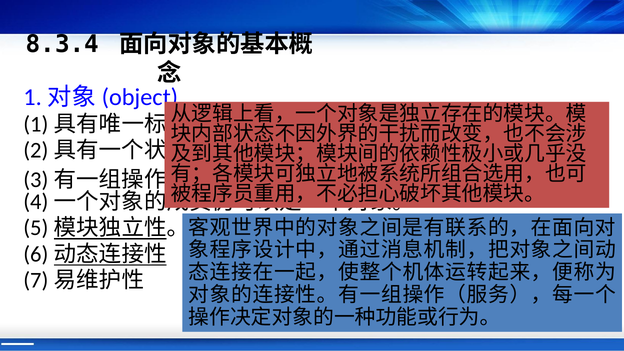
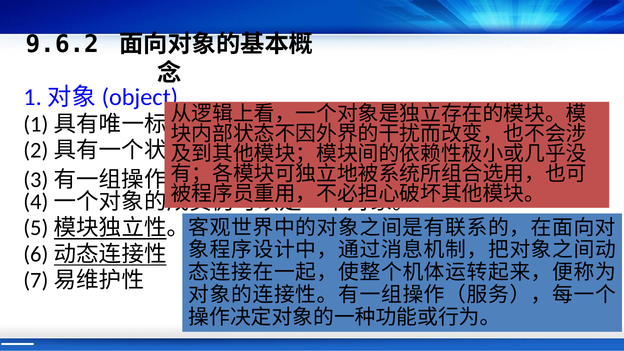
8.3.4: 8.3.4 -> 9.6.2 (62, 44)
